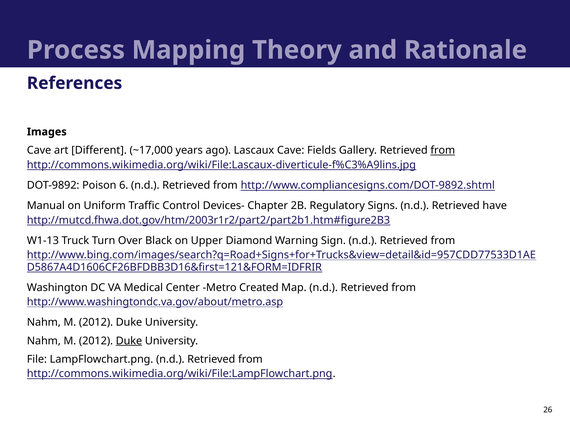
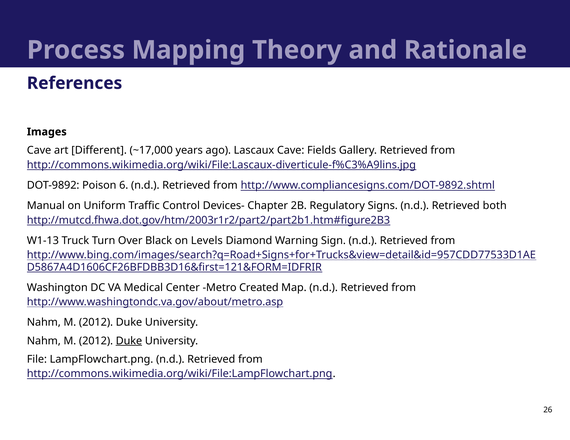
from underline: present -> none (443, 151)
have: have -> both (495, 206)
Upper: Upper -> Levels (207, 241)
